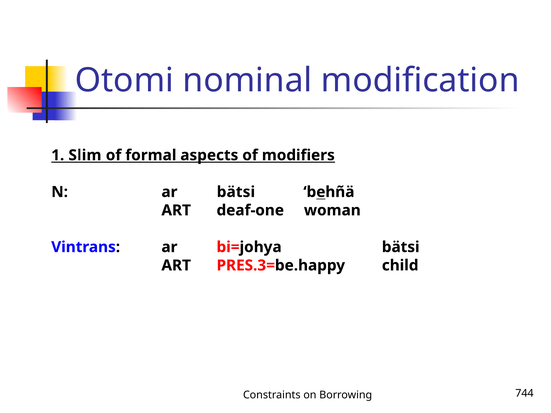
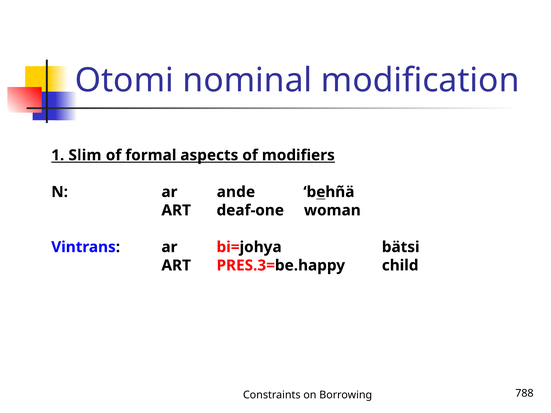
ar bätsi: bätsi -> ande (236, 192)
744: 744 -> 788 (524, 394)
